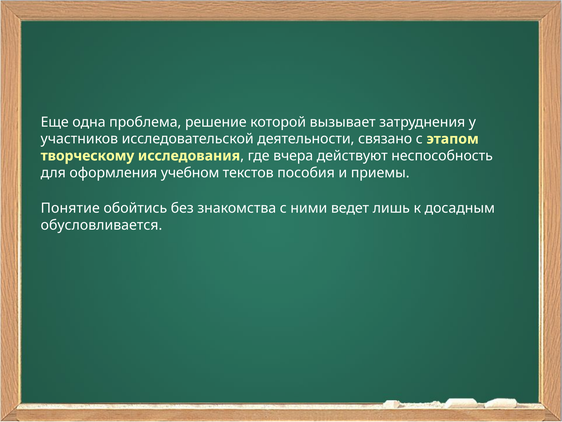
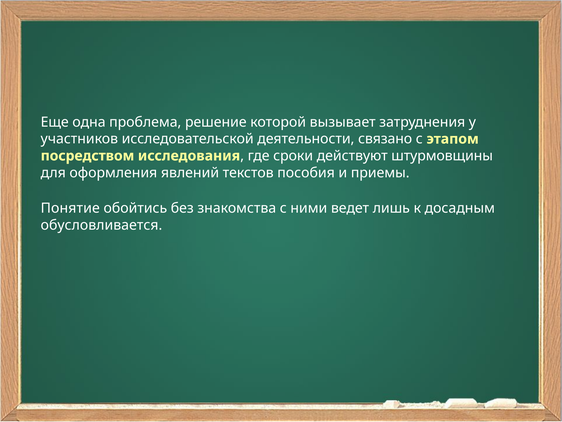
творческому: творческому -> посредством (87, 156)
вчера: вчера -> сроки (293, 156)
неспособность: неспособность -> штурмовщины (442, 156)
учебном: учебном -> явлений (190, 173)
